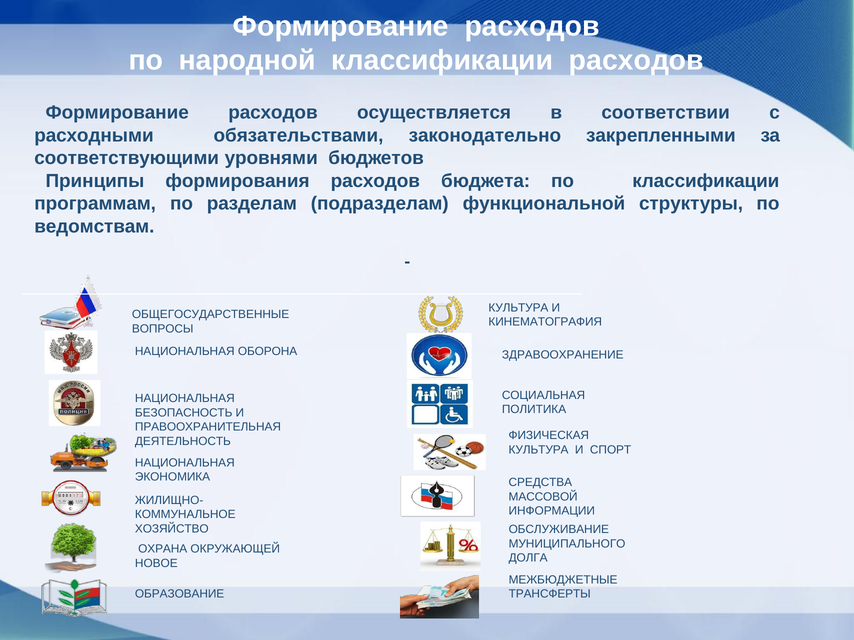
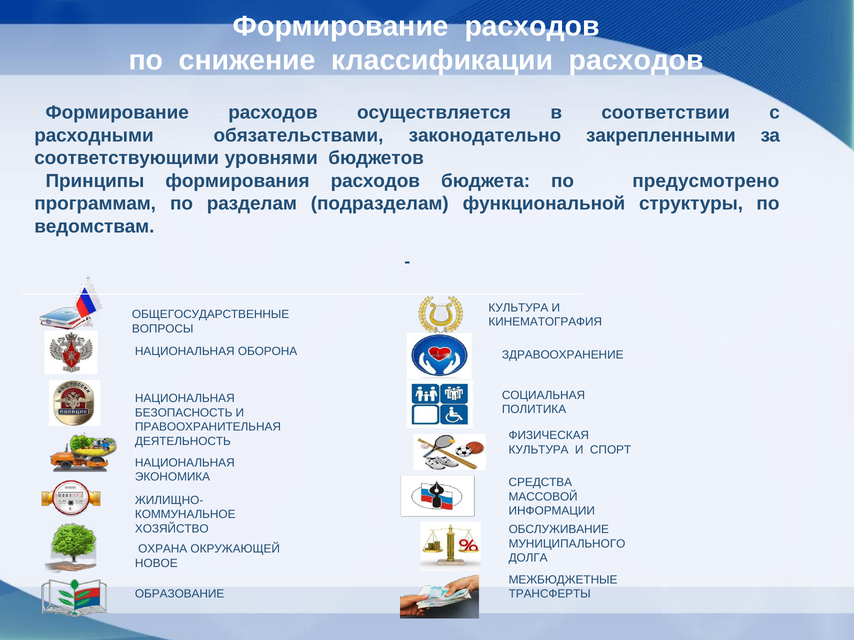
народной: народной -> снижение (247, 60)
по классификации: классификации -> предусмотрено (706, 181)
